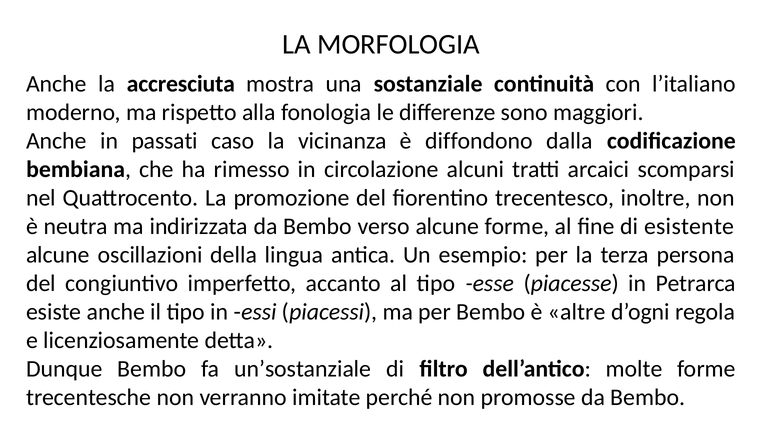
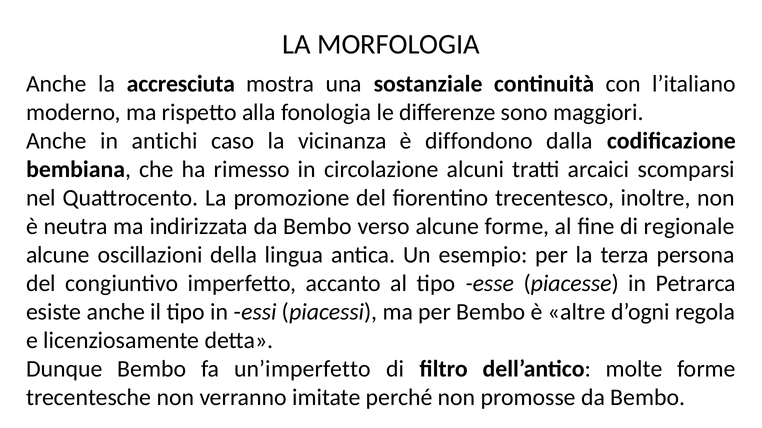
passati: passati -> antichi (165, 141)
esistente: esistente -> regionale (689, 227)
un’sostanziale: un’sostanziale -> un’imperfetto (303, 370)
